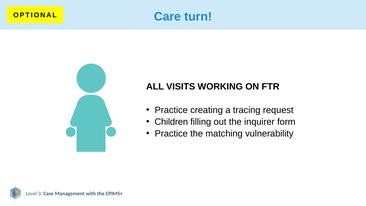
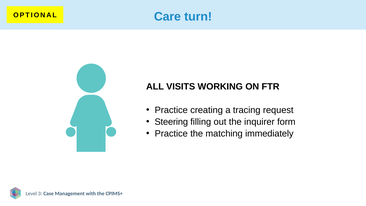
Children: Children -> Steering (171, 122)
vulnerability: vulnerability -> immediately (269, 133)
